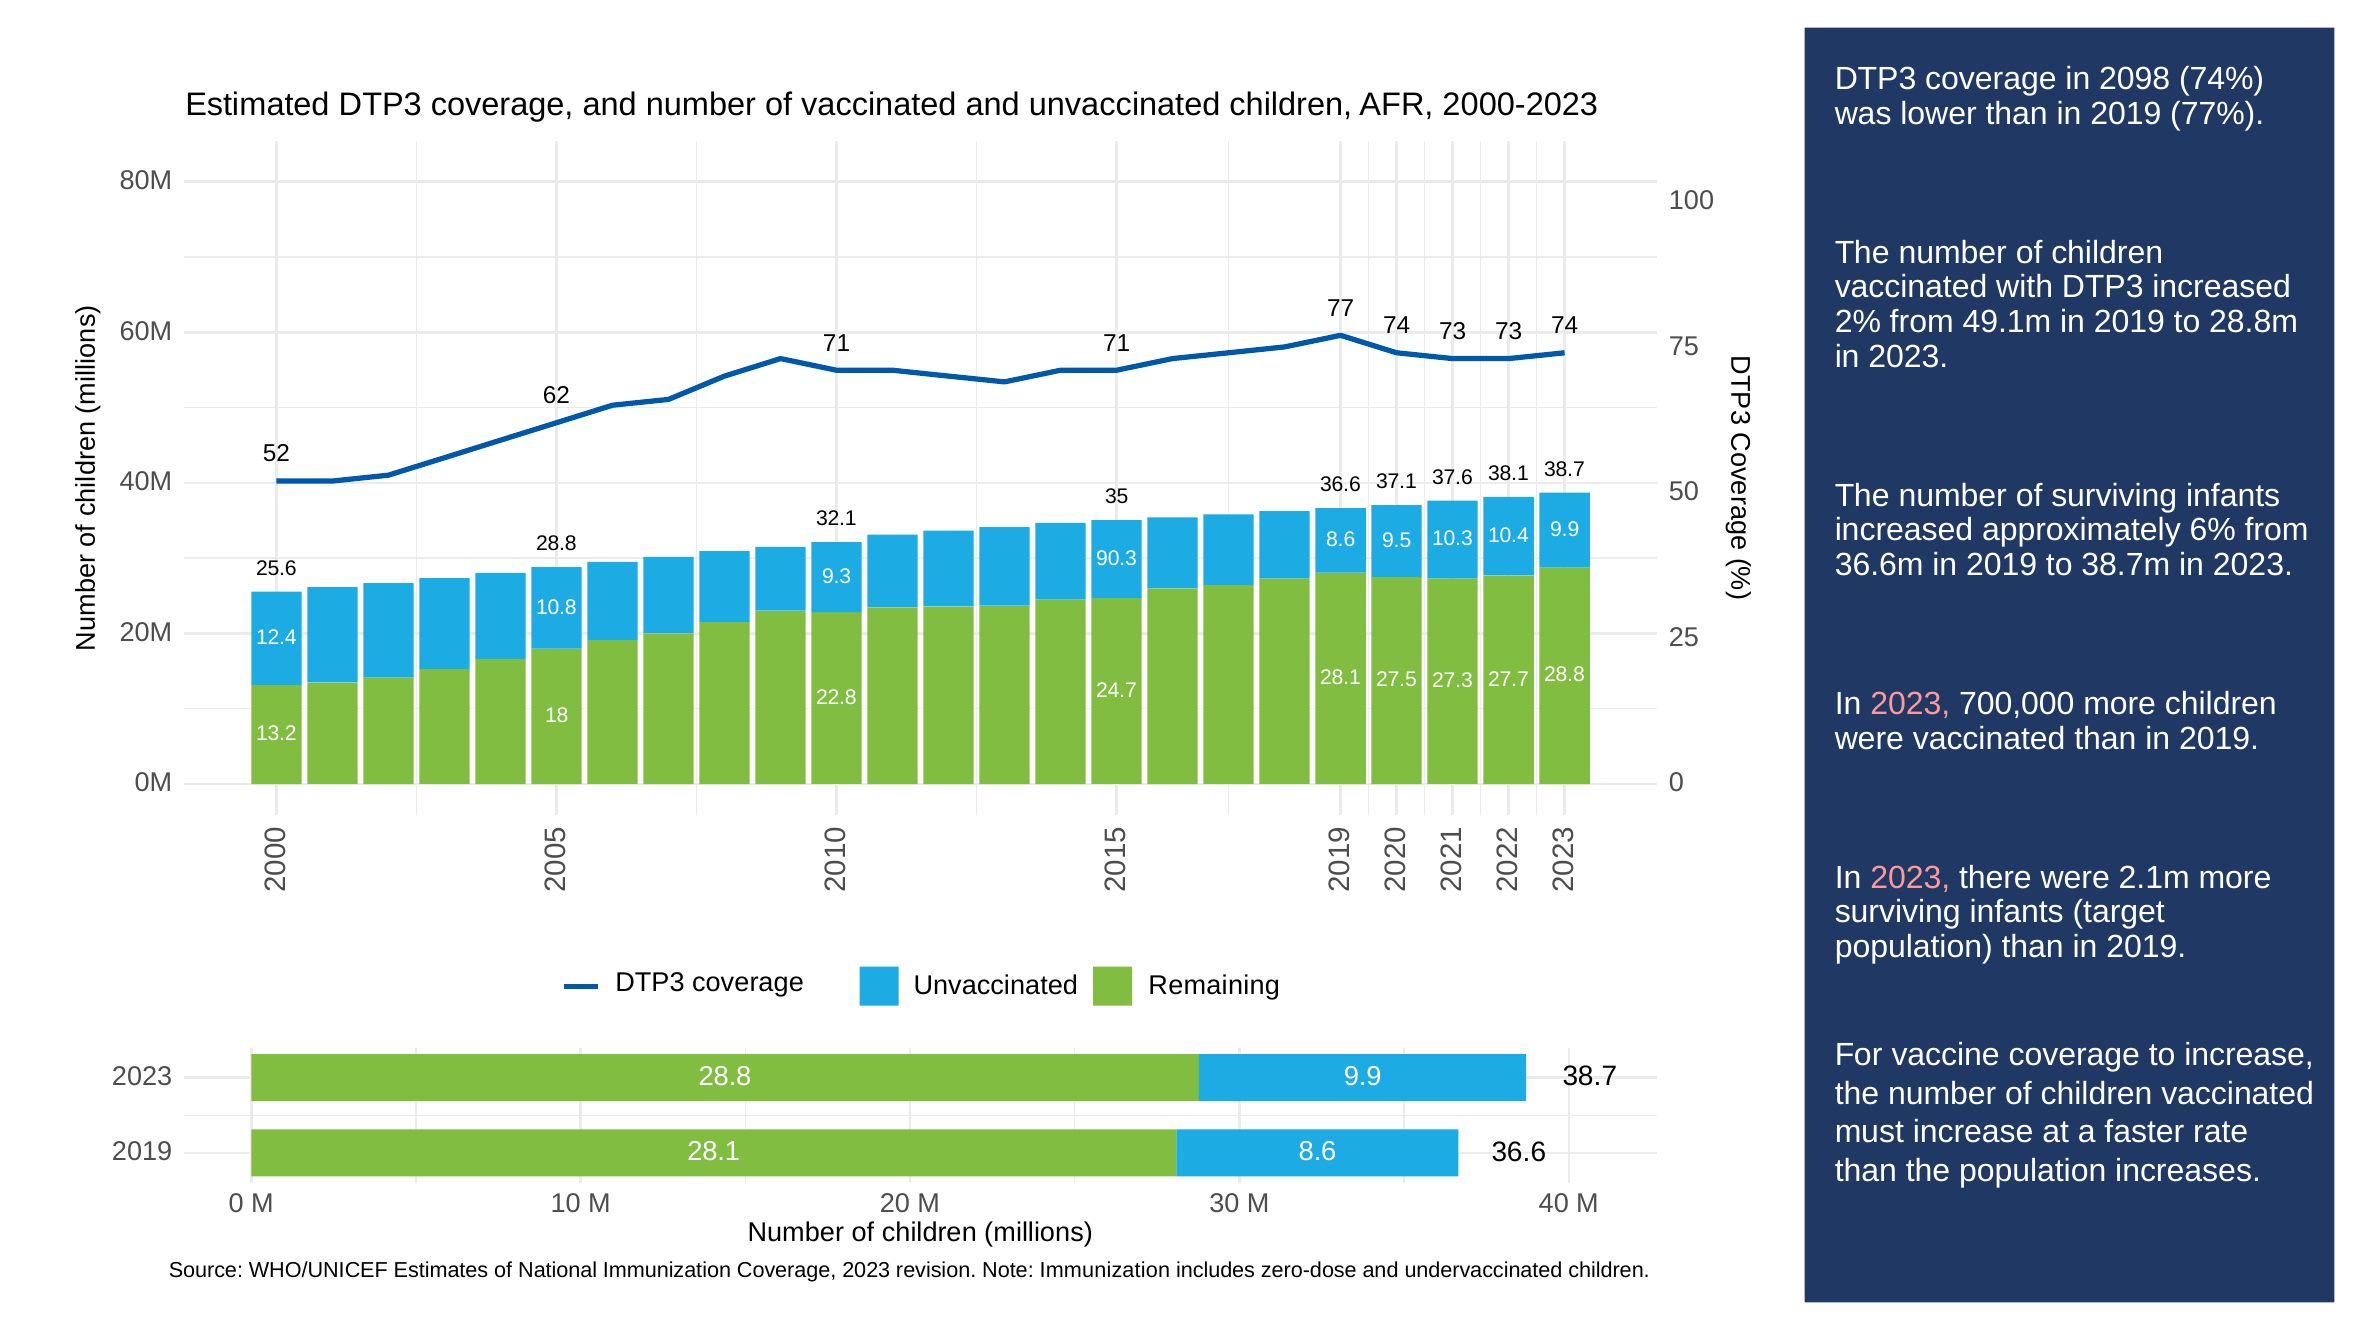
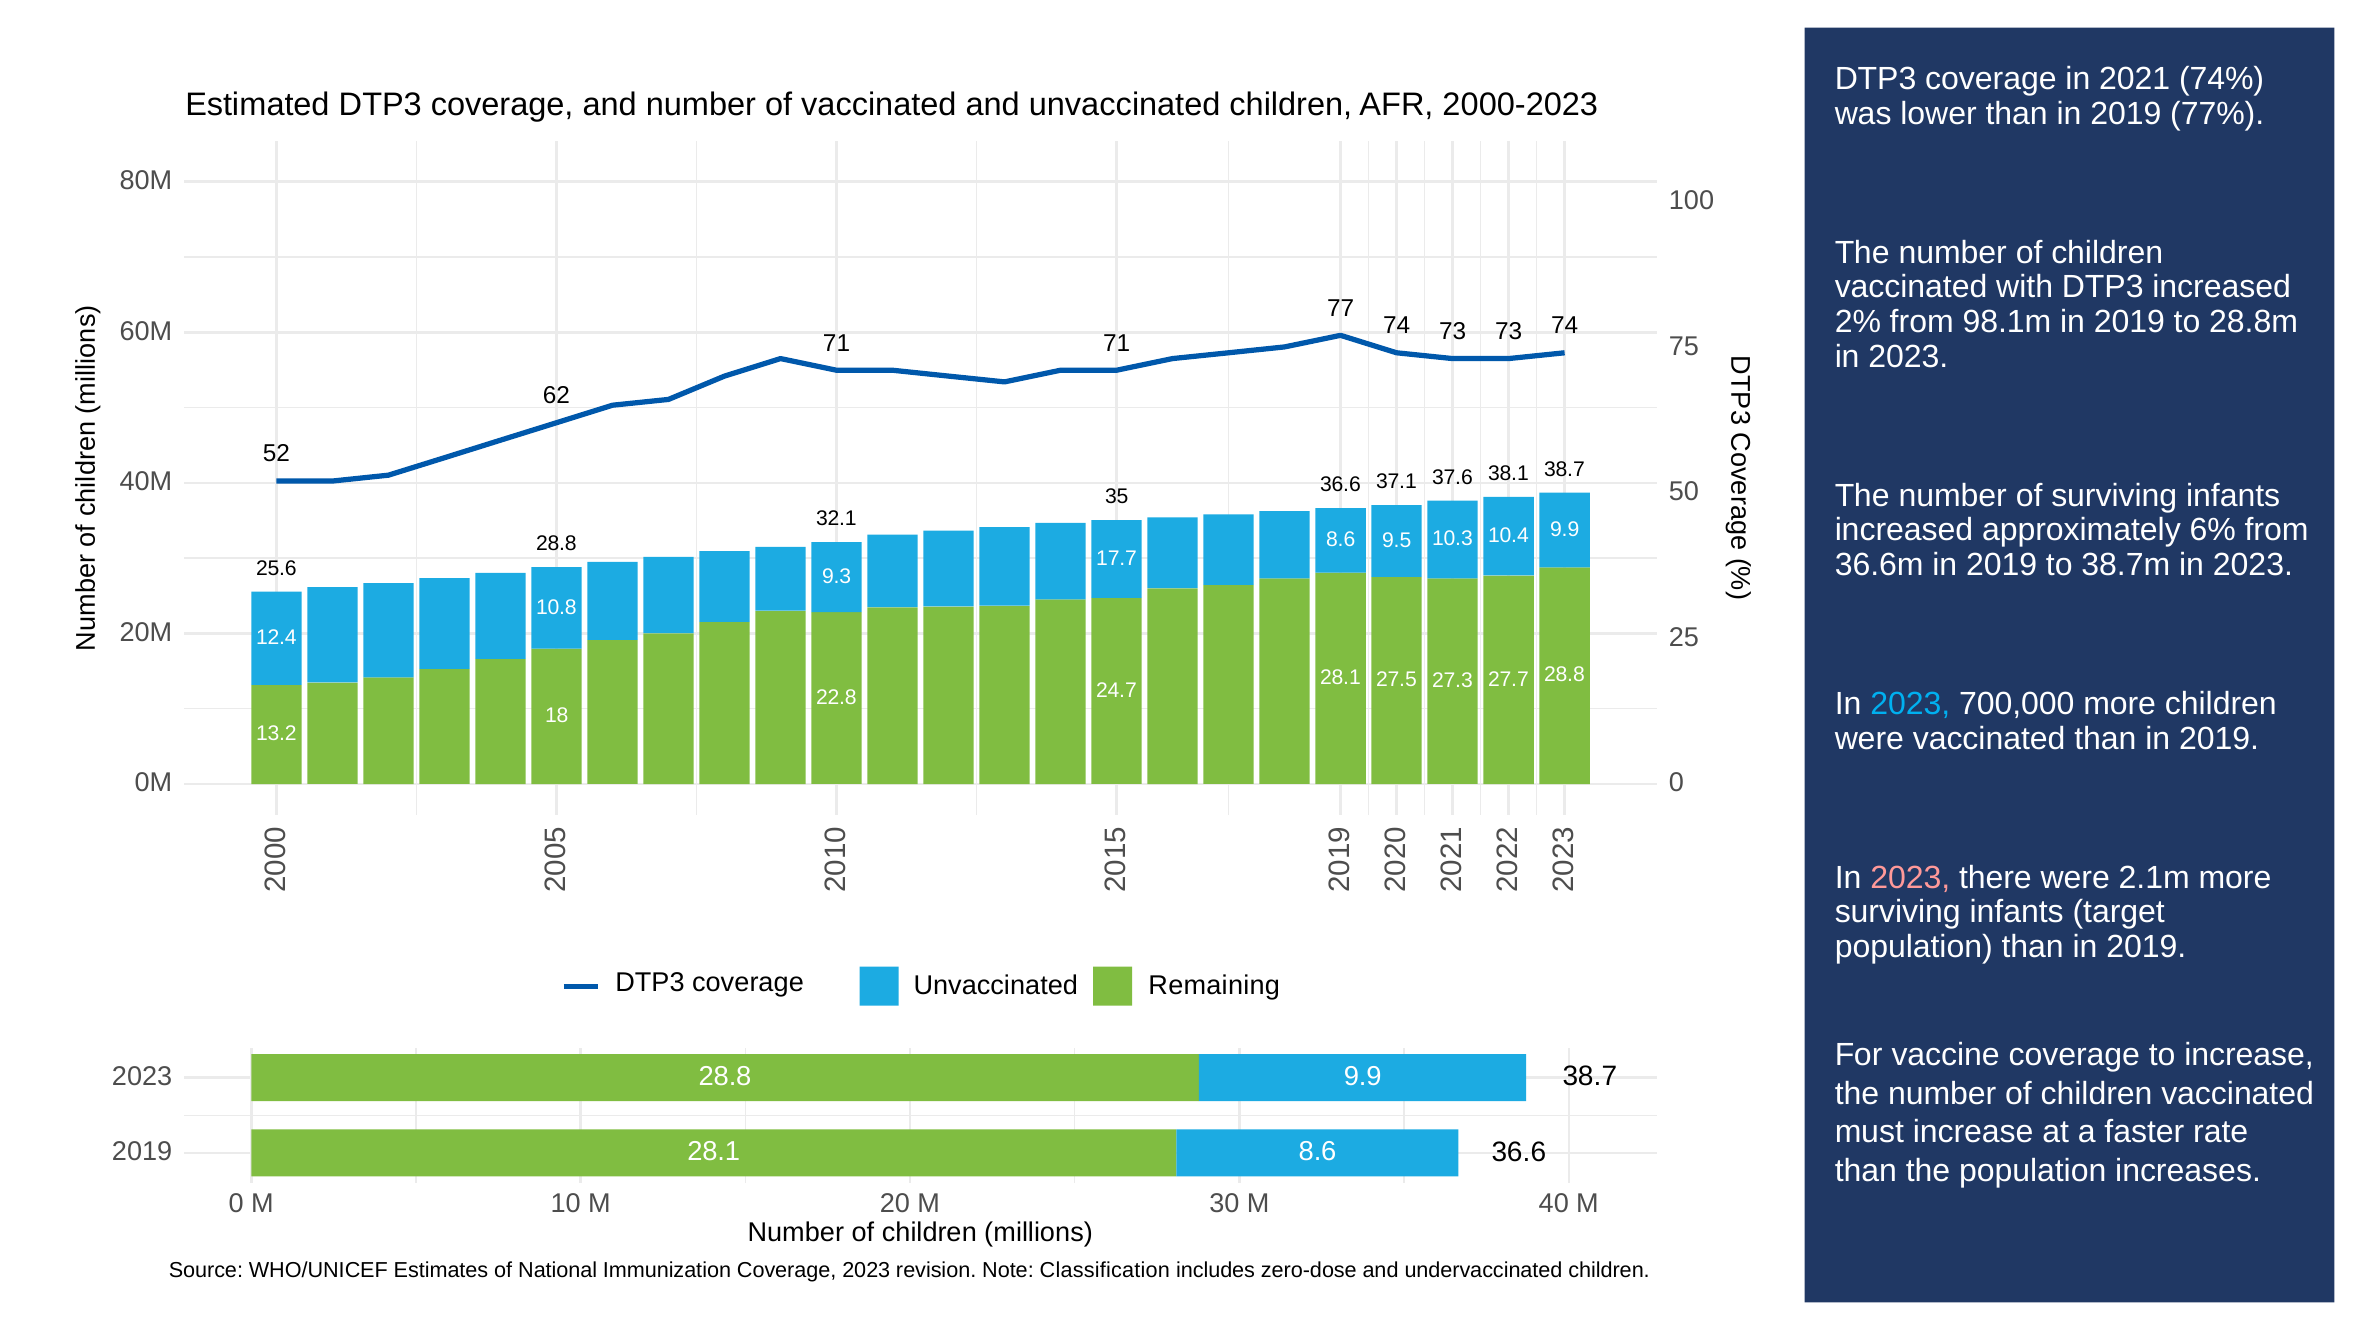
2098: 2098 -> 2021 (2135, 79)
49.1m: 49.1m -> 98.1m (2007, 322)
90.3: 90.3 -> 17.7 (1117, 558)
2023 colour: pink -> light blue (1910, 704)
Note Immunization: Immunization -> Classification (1105, 1270)
